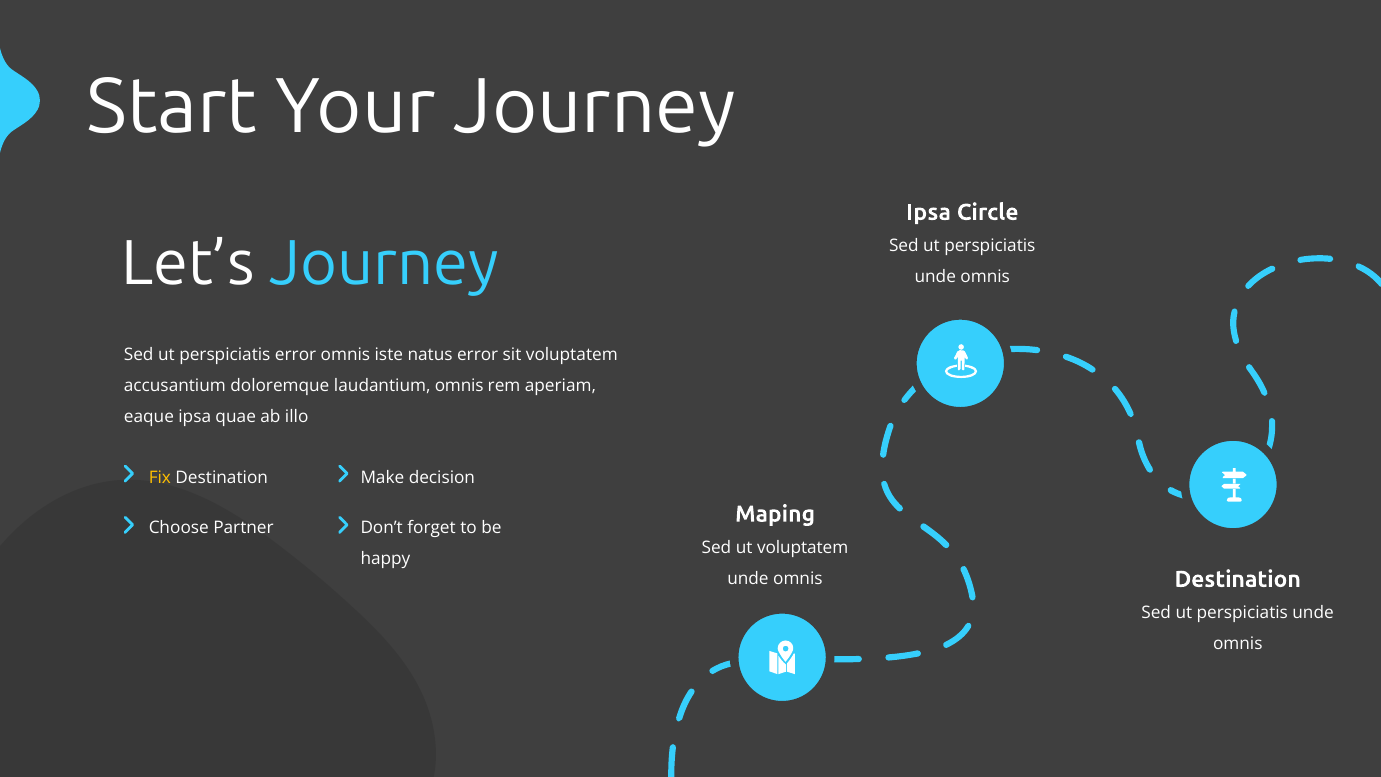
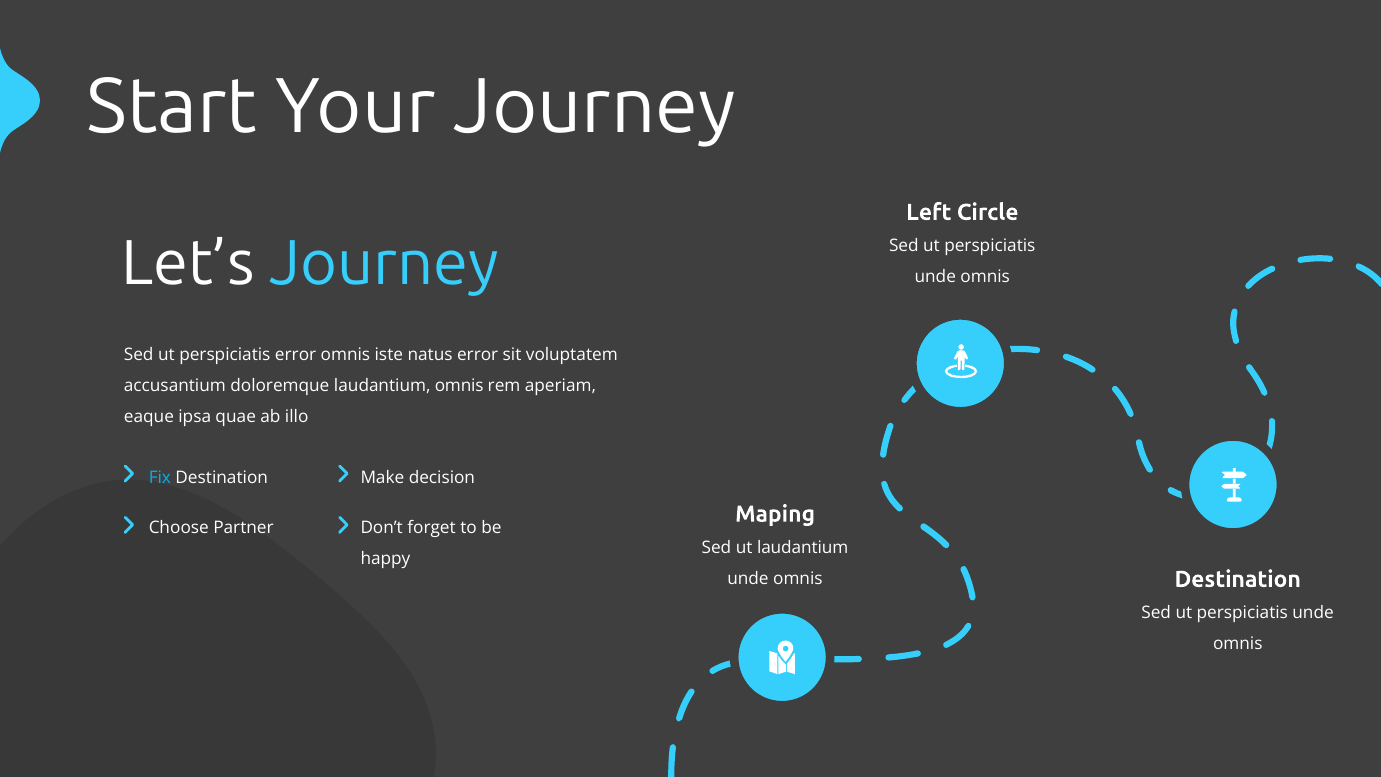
Ipsa: Ipsa -> Left (929, 212)
Fix colour: yellow -> light blue (160, 477)
ut voluptatem: voluptatem -> laudantium (803, 547)
